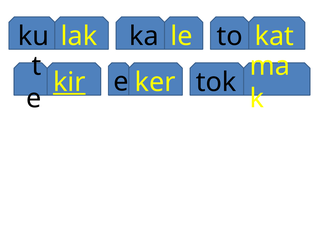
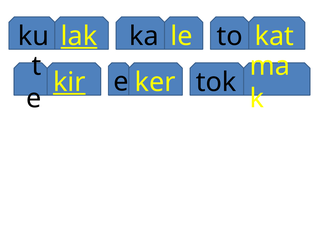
lak underline: none -> present (79, 36)
